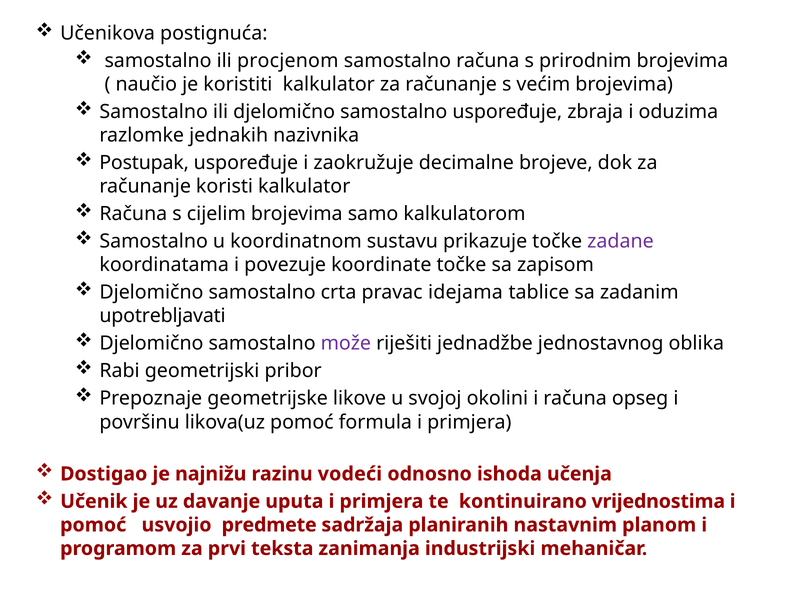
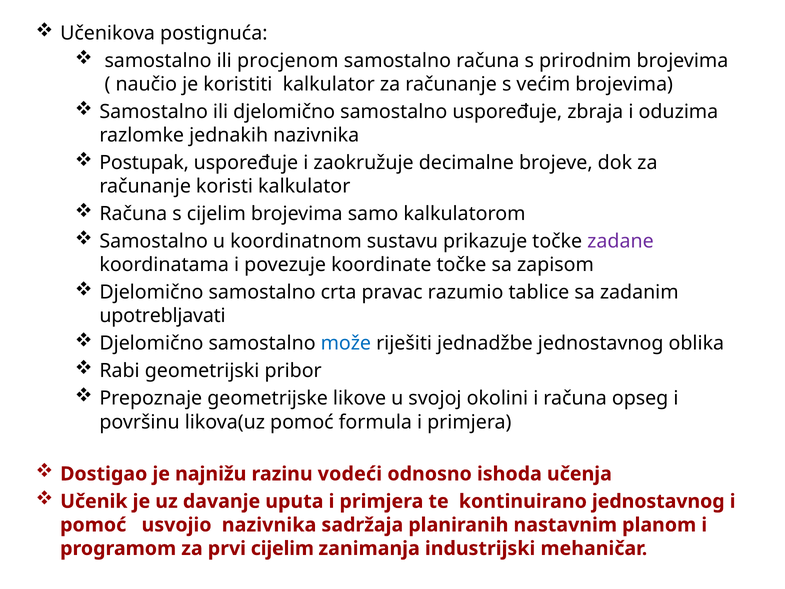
idejama: idejama -> razumio (466, 292)
može colour: purple -> blue (346, 343)
kontinuirano vrijednostima: vrijednostima -> jednostavnog (658, 501)
usvojio predmete: predmete -> nazivnika (269, 525)
prvi teksta: teksta -> cijelim (282, 548)
